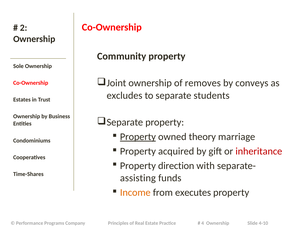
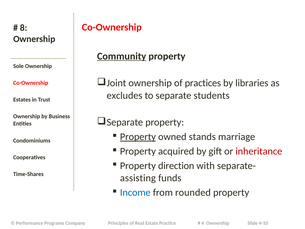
2: 2 -> 8 (24, 28)
Community underline: none -> present (122, 56)
removes: removes -> practices (203, 83)
conveys: conveys -> libraries (252, 83)
theory: theory -> stands (202, 137)
Income colour: orange -> blue (135, 192)
executes: executes -> rounded (193, 192)
